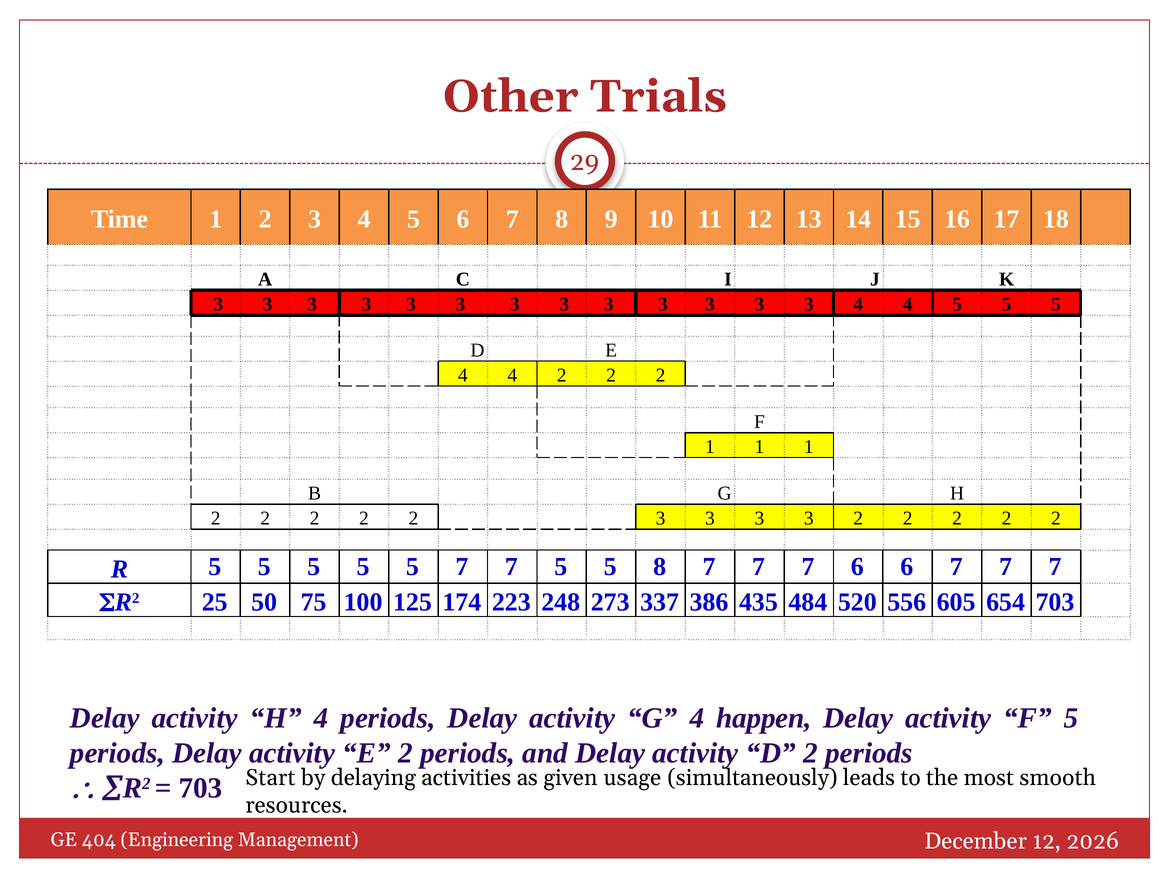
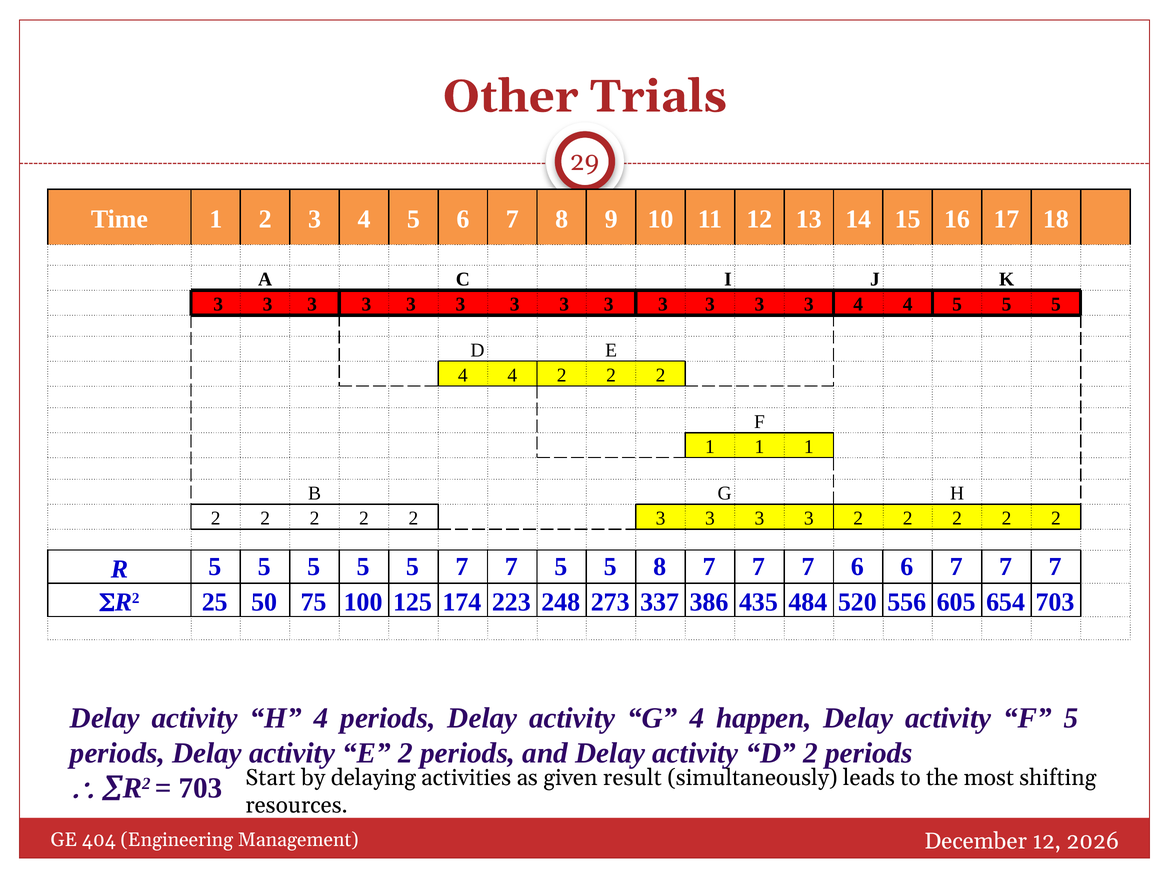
usage: usage -> result (632, 777)
smooth: smooth -> shifting (1058, 777)
